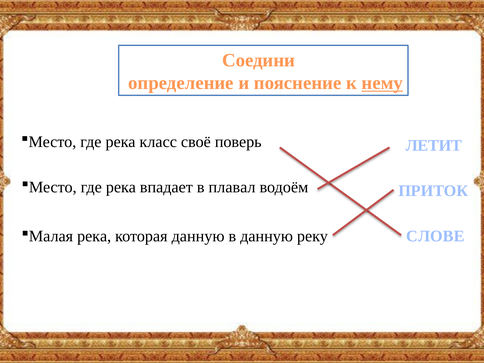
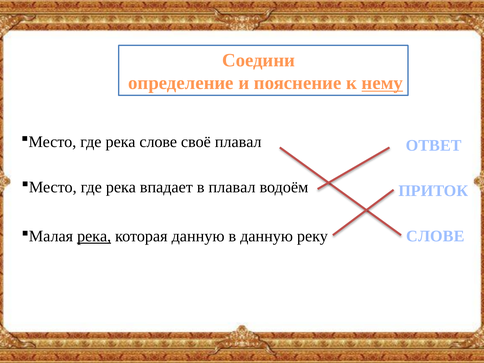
река класс: класс -> слове (158, 142)
своё поверь: поверь -> плавал (238, 142)
ЛЕТИТ: ЛЕТИТ -> ОТВЕТ (434, 146)
река underline: none -> present (94, 236)
